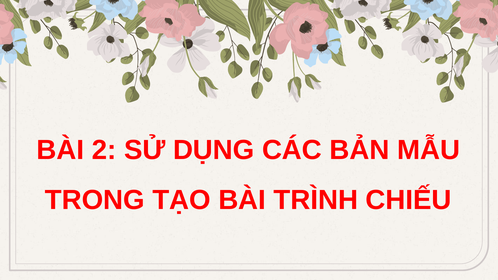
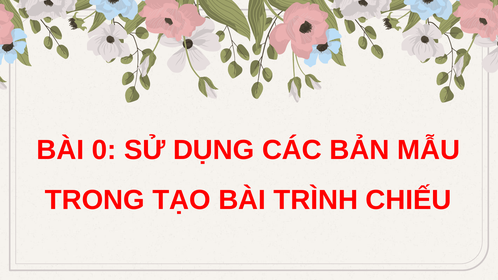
2: 2 -> 0 (104, 150)
